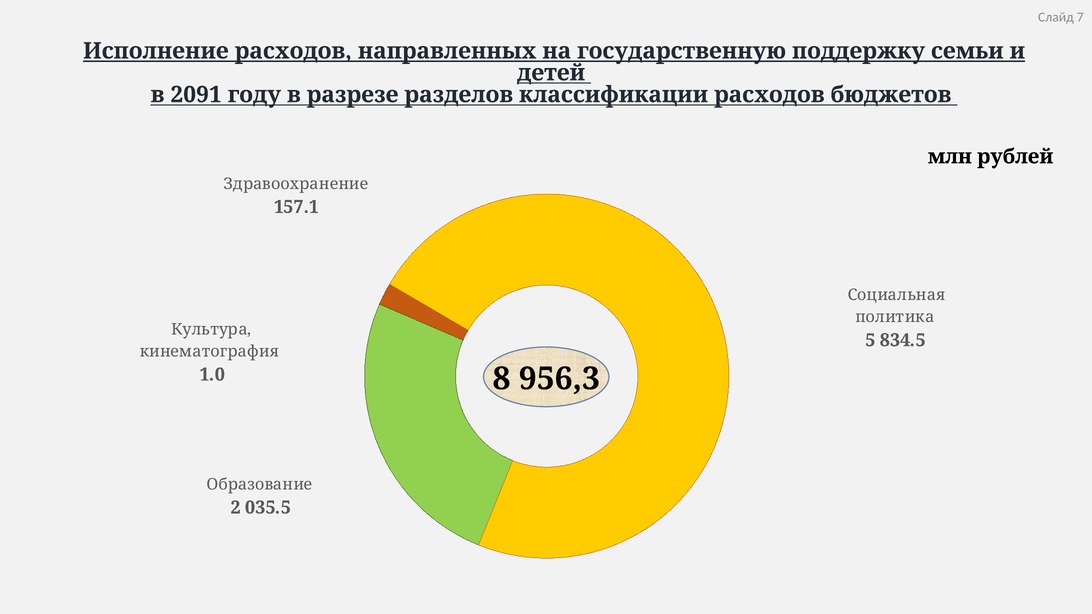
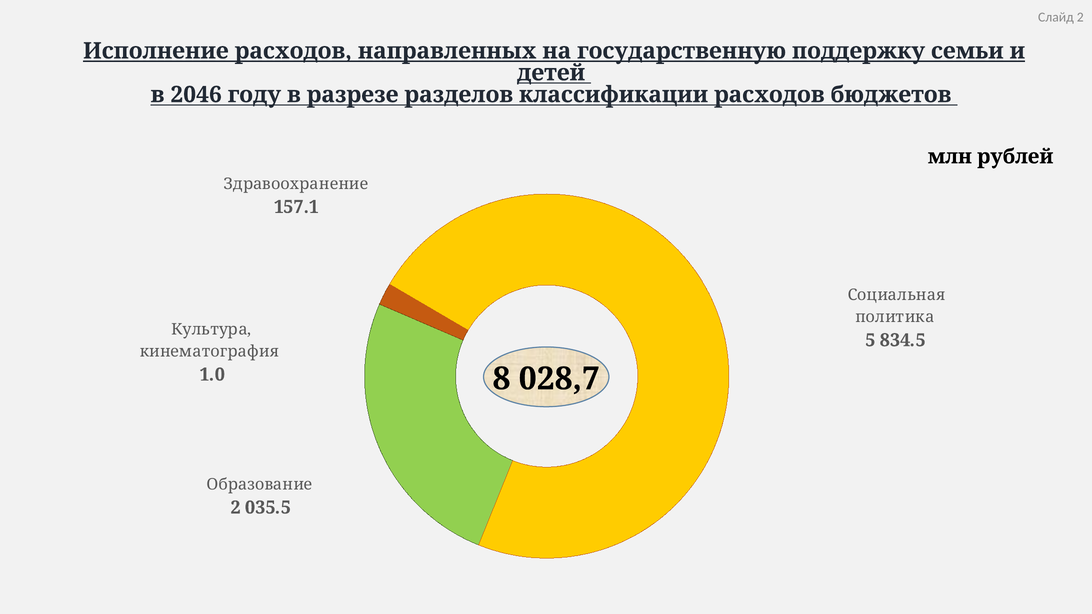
Слайд 7: 7 -> 2 (1080, 17)
2091: 2091 -> 2046 (196, 95)
956,3: 956,3 -> 028,7 (559, 379)
